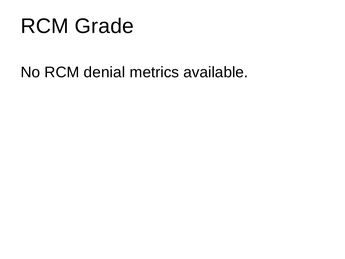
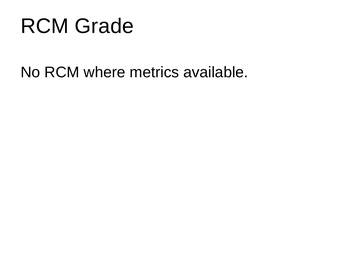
denial: denial -> where (105, 72)
